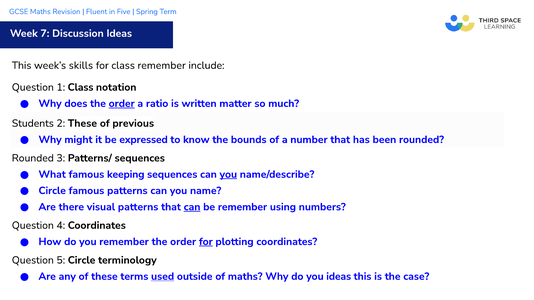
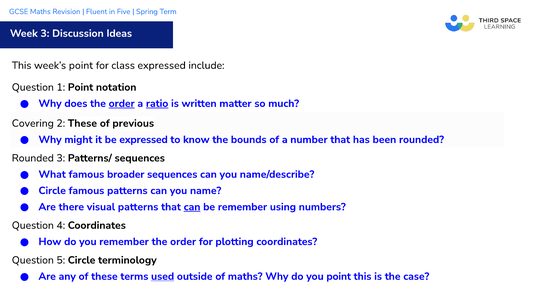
Week 7: 7 -> 3 (45, 33)
week’s skills: skills -> point (81, 65)
class remember: remember -> expressed (162, 65)
1 Class: Class -> Point (80, 87)
ratio underline: none -> present (157, 104)
Students: Students -> Covering (33, 123)
keeping: keeping -> broader (126, 175)
you underline: present -> none (228, 175)
for underline: present -> none (206, 242)
you ideas: ideas -> point (339, 277)
